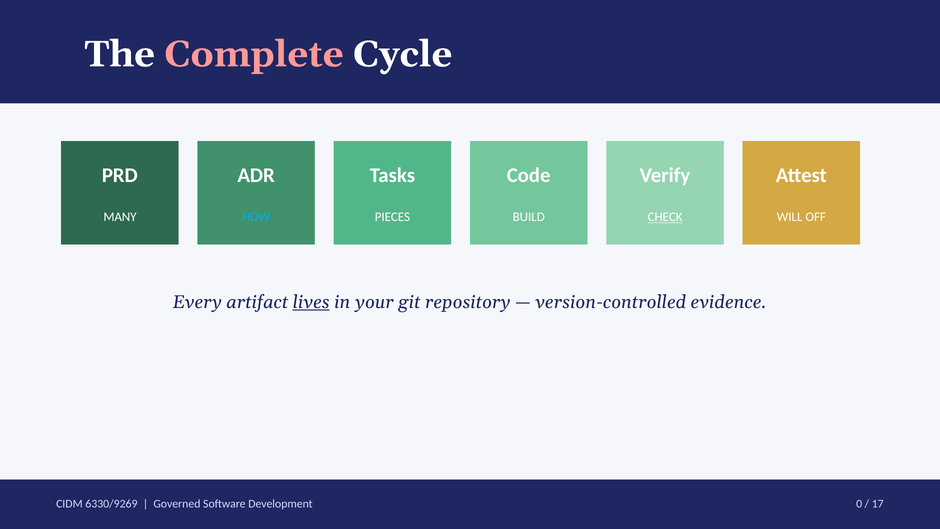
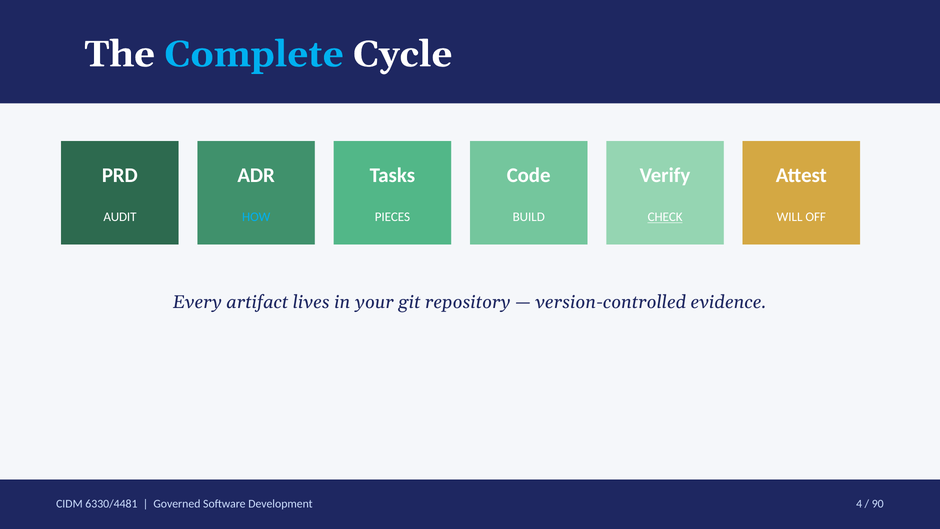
Complete colour: pink -> light blue (254, 54)
MANY: MANY -> AUDIT (120, 217)
lives underline: present -> none (311, 302)
6330/9269: 6330/9269 -> 6330/4481 (111, 504)
0: 0 -> 4 (859, 504)
17: 17 -> 90 (878, 504)
